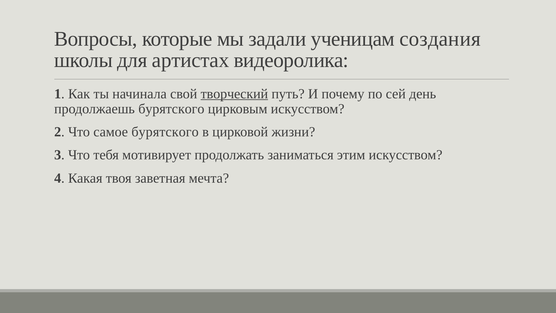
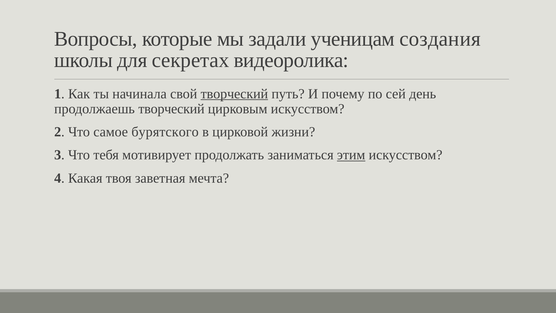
артистах: артистах -> секретах (191, 60)
продолжаешь бурятского: бурятского -> творческий (171, 109)
этим underline: none -> present (351, 155)
